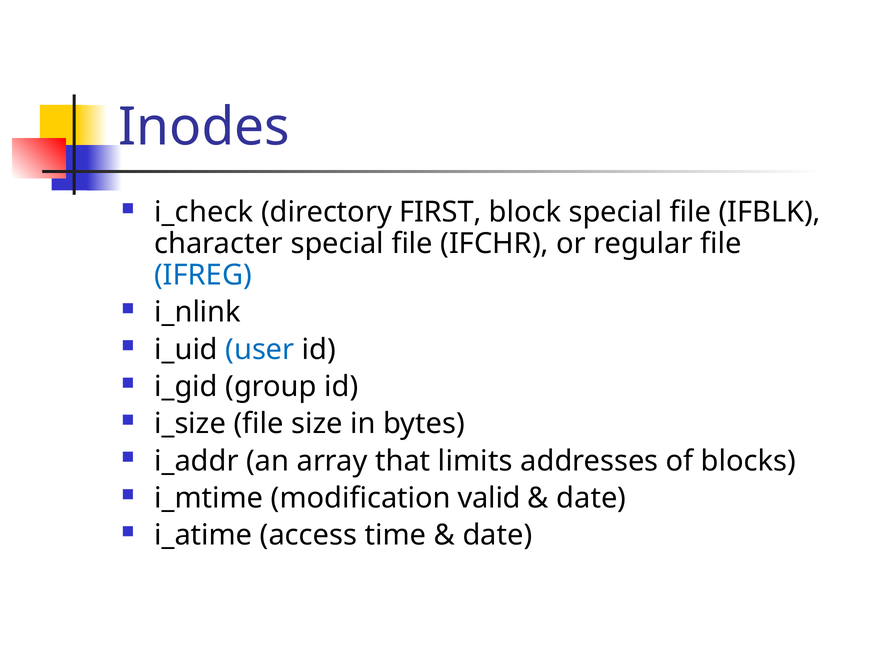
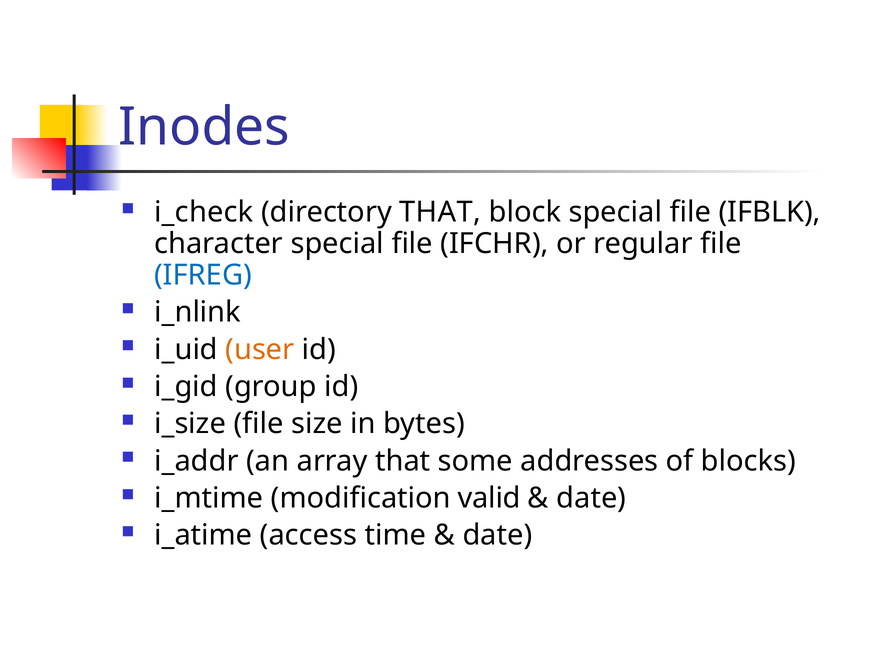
directory FIRST: FIRST -> THAT (440, 212)
user colour: blue -> orange (260, 349)
limits: limits -> some (475, 461)
